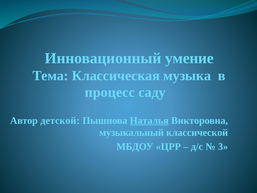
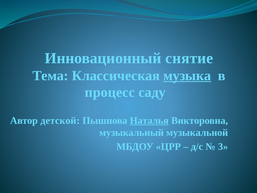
умение: умение -> снятие (189, 58)
музыка underline: none -> present (187, 76)
классической: классической -> музыкальной (197, 132)
